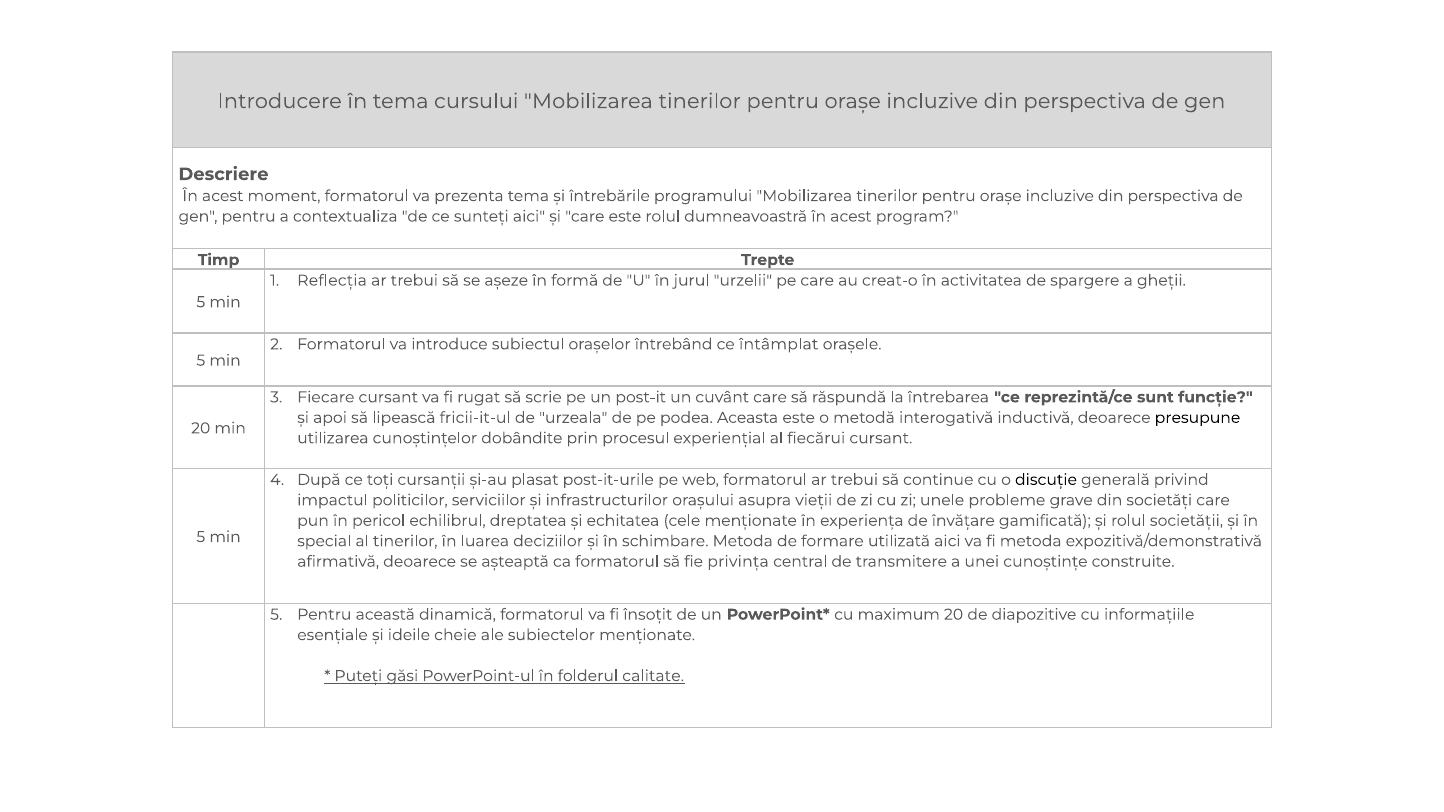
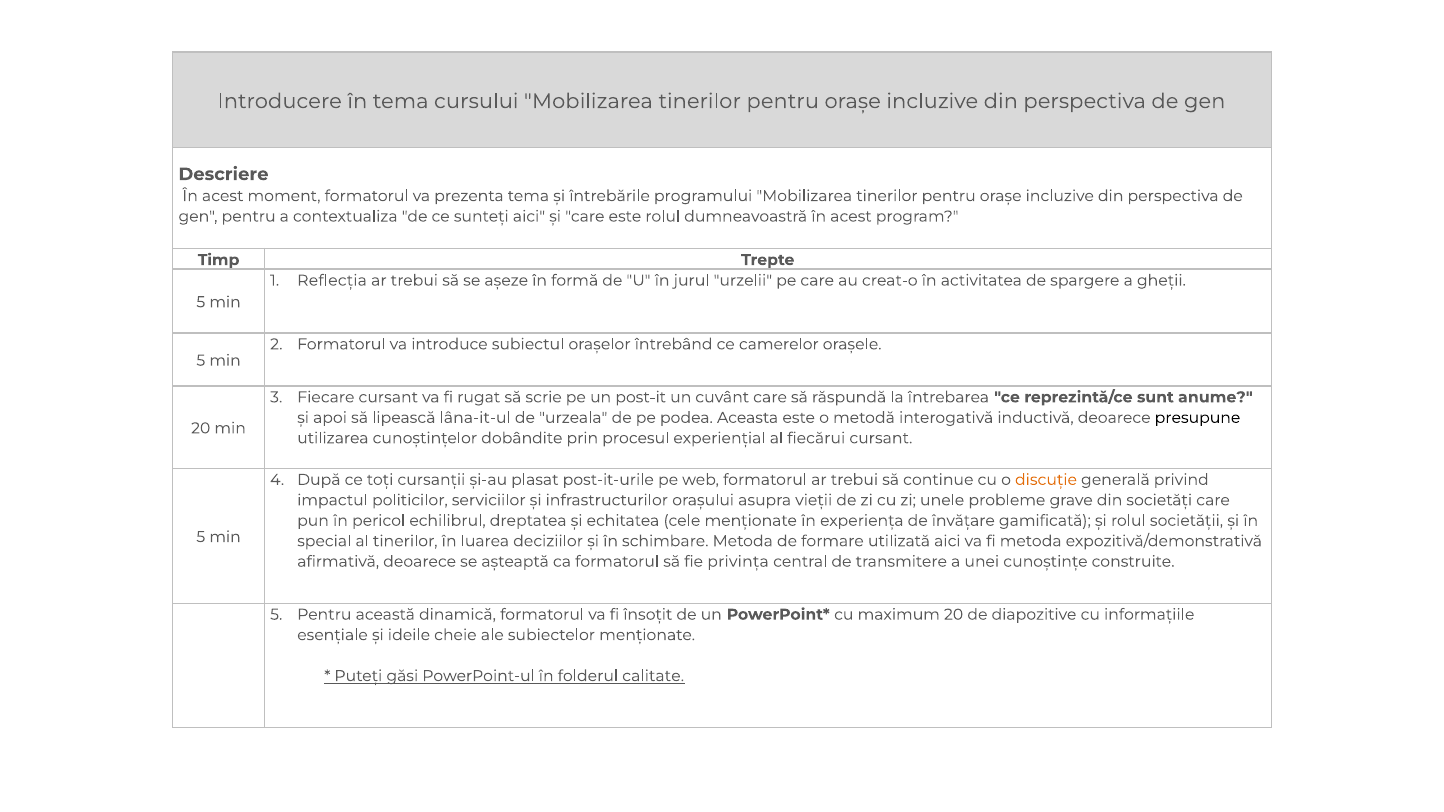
întâmplat: întâmplat -> camerelor (779, 344)
funcție: funcție -> anume (1215, 397)
fricii-it-ul: fricii-it-ul -> lâna-it-ul (475, 418)
discuție colour: black -> orange (1046, 480)
